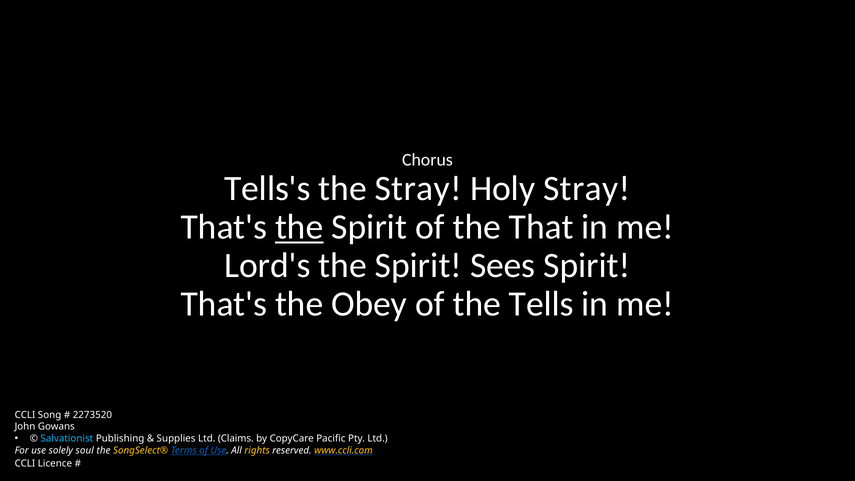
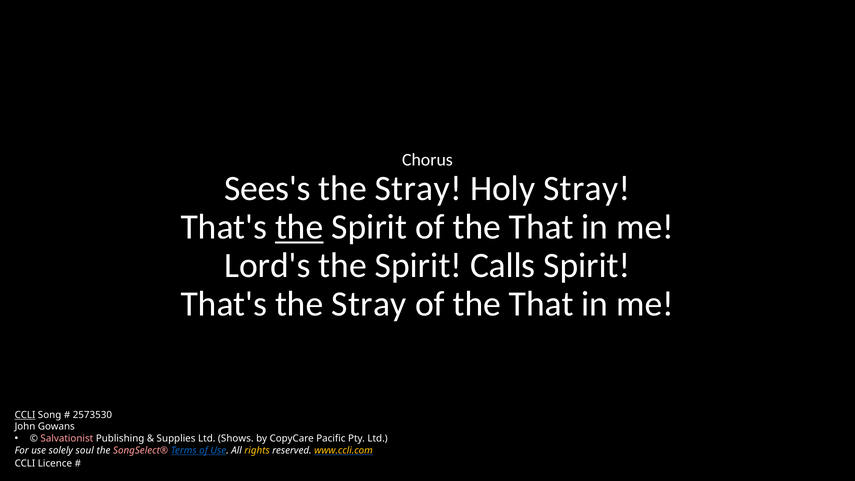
Tells's: Tells's -> Sees's (267, 189)
Sees: Sees -> Calls (503, 265)
That's the Obey: Obey -> Stray (369, 304)
Tells: Tells -> That (541, 304)
CCLI underline: none -> present (25, 415)
2273520: 2273520 -> 2573530 (92, 415)
Salvationist colour: light blue -> pink (67, 438)
Claims: Claims -> Shows (236, 438)
SongSelect® colour: yellow -> pink (141, 450)
